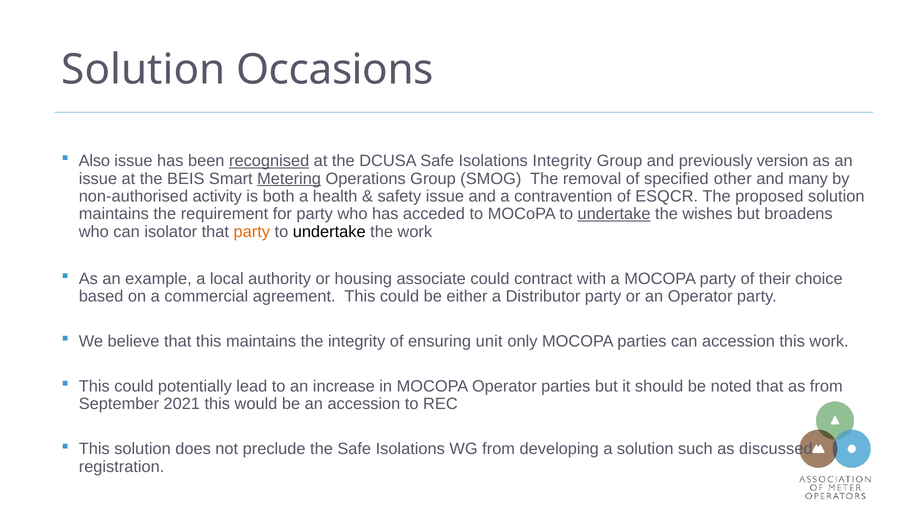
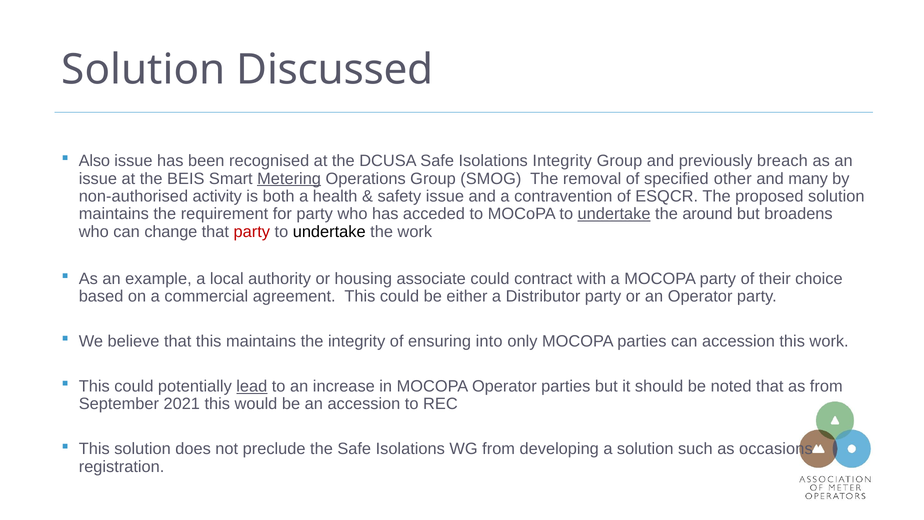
Occasions: Occasions -> Discussed (335, 70)
recognised underline: present -> none (269, 161)
version: version -> breach (782, 161)
wishes: wishes -> around (708, 214)
isolator: isolator -> change (171, 232)
party colour: orange -> red (252, 232)
unit: unit -> into (489, 341)
lead underline: none -> present (252, 386)
discussed: discussed -> occasions (776, 449)
